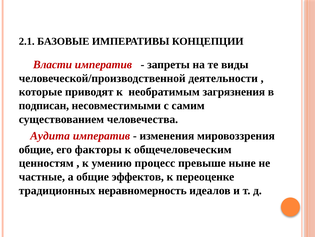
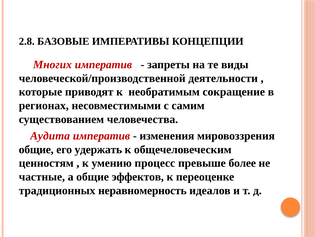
2.1: 2.1 -> 2.8 (27, 41)
Власти: Власти -> Многих (52, 64)
загрязнения: загрязнения -> сокращение (234, 92)
подписан: подписан -> регионах (44, 105)
факторы: факторы -> удержать (98, 149)
ныне: ныне -> более (242, 163)
